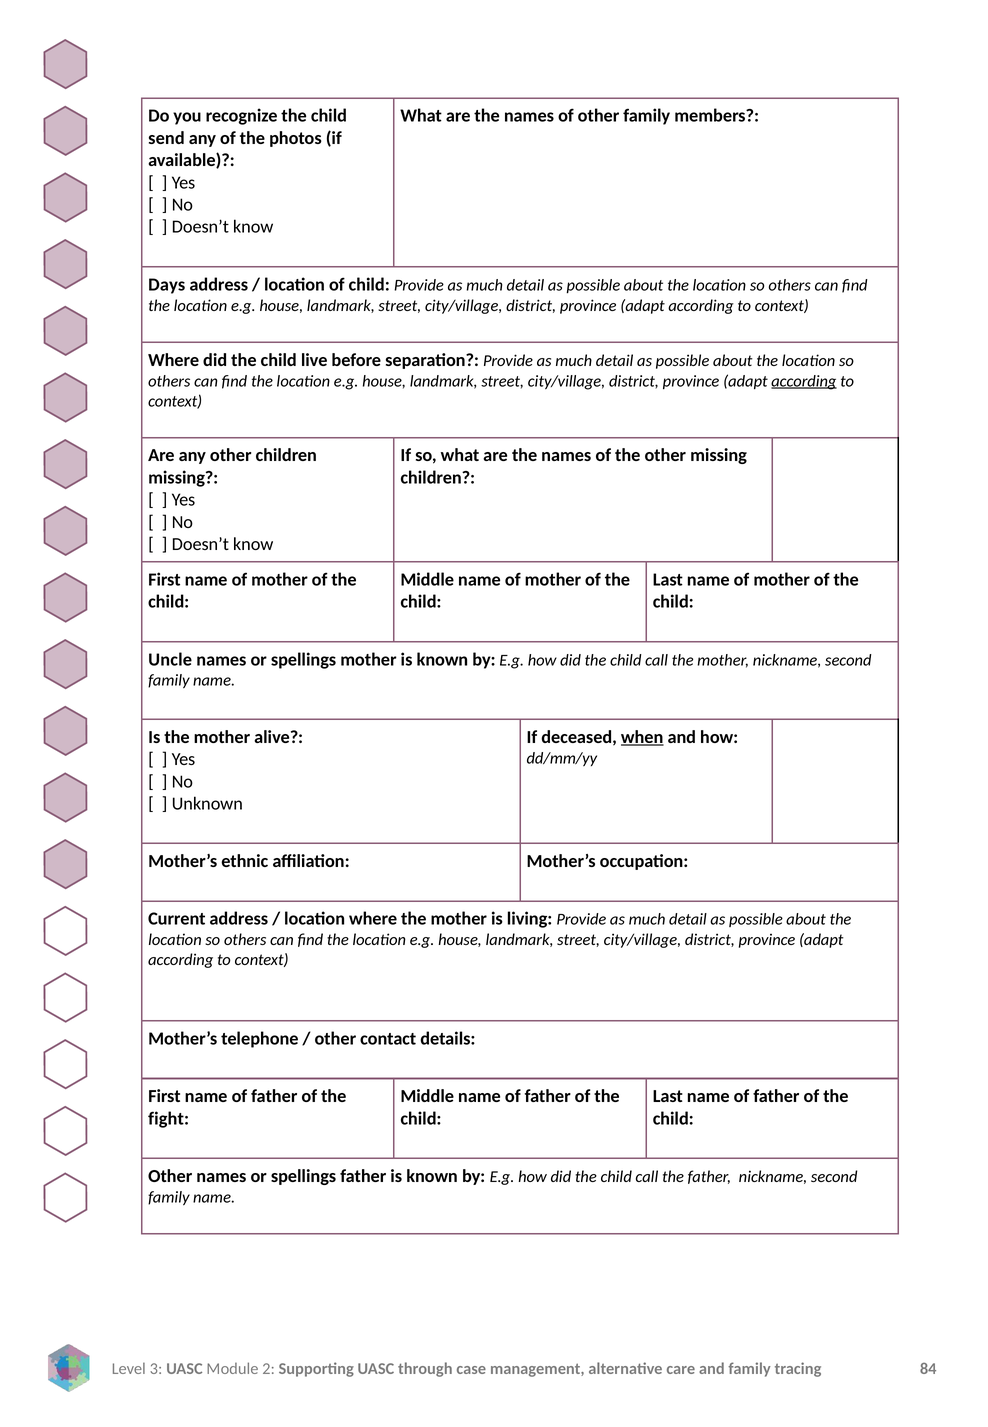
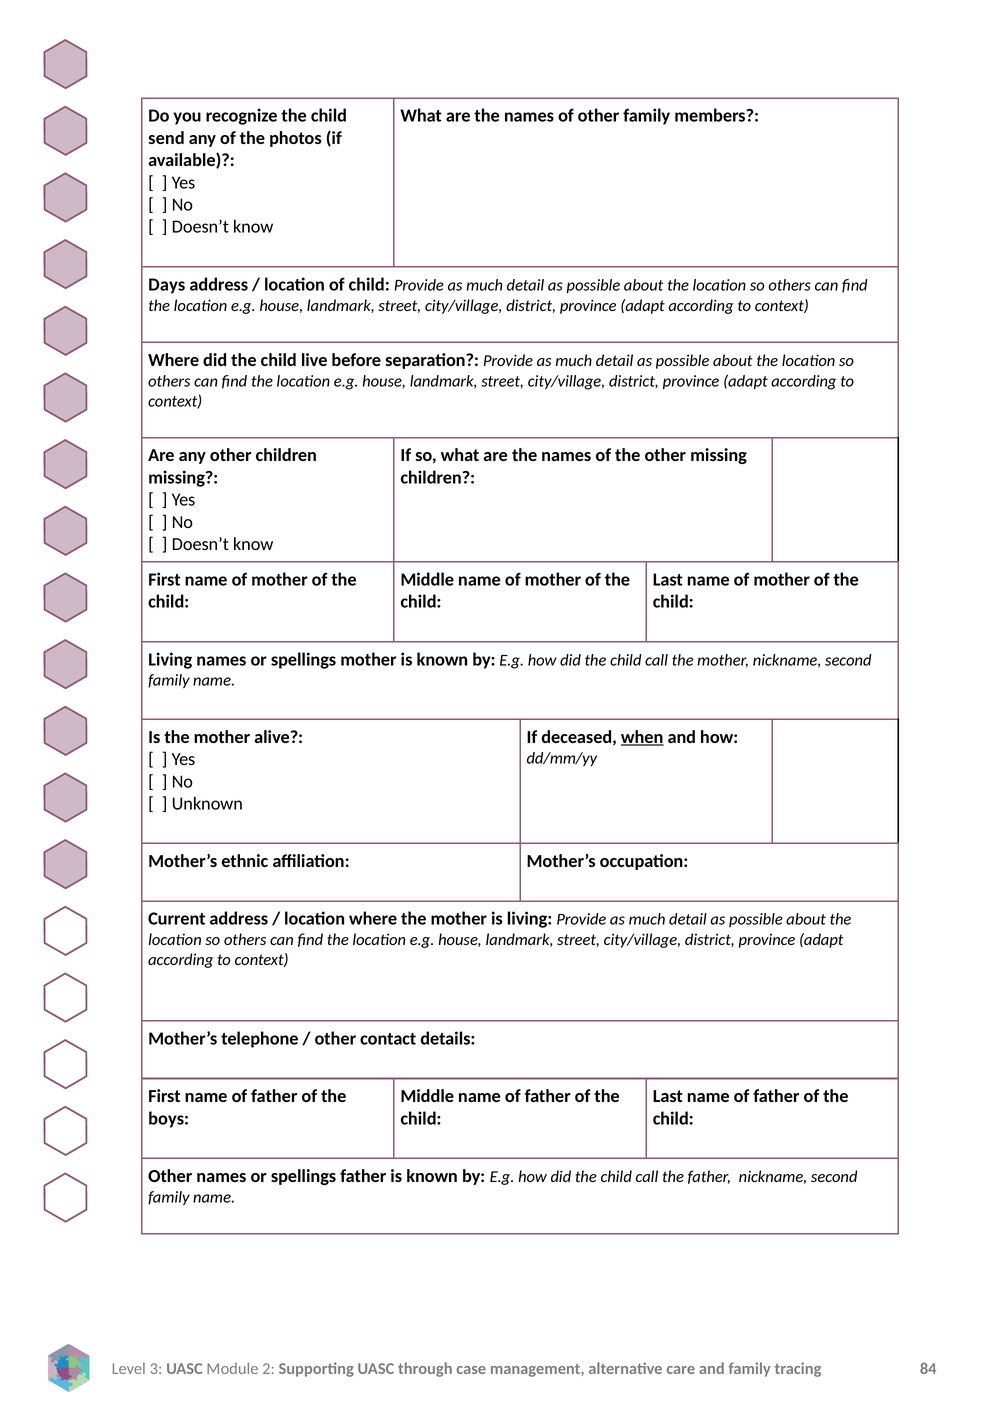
according underline: present -> none (804, 381)
Uncle: Uncle -> Living (170, 660)
fight: fight -> boys (169, 1119)
